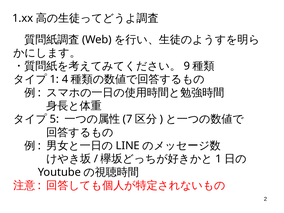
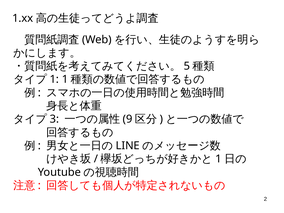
9: 9 -> 5 (187, 66)
4: 4 -> 1 (65, 79)
5: 5 -> 3 (54, 119)
7: 7 -> 9 (128, 119)
